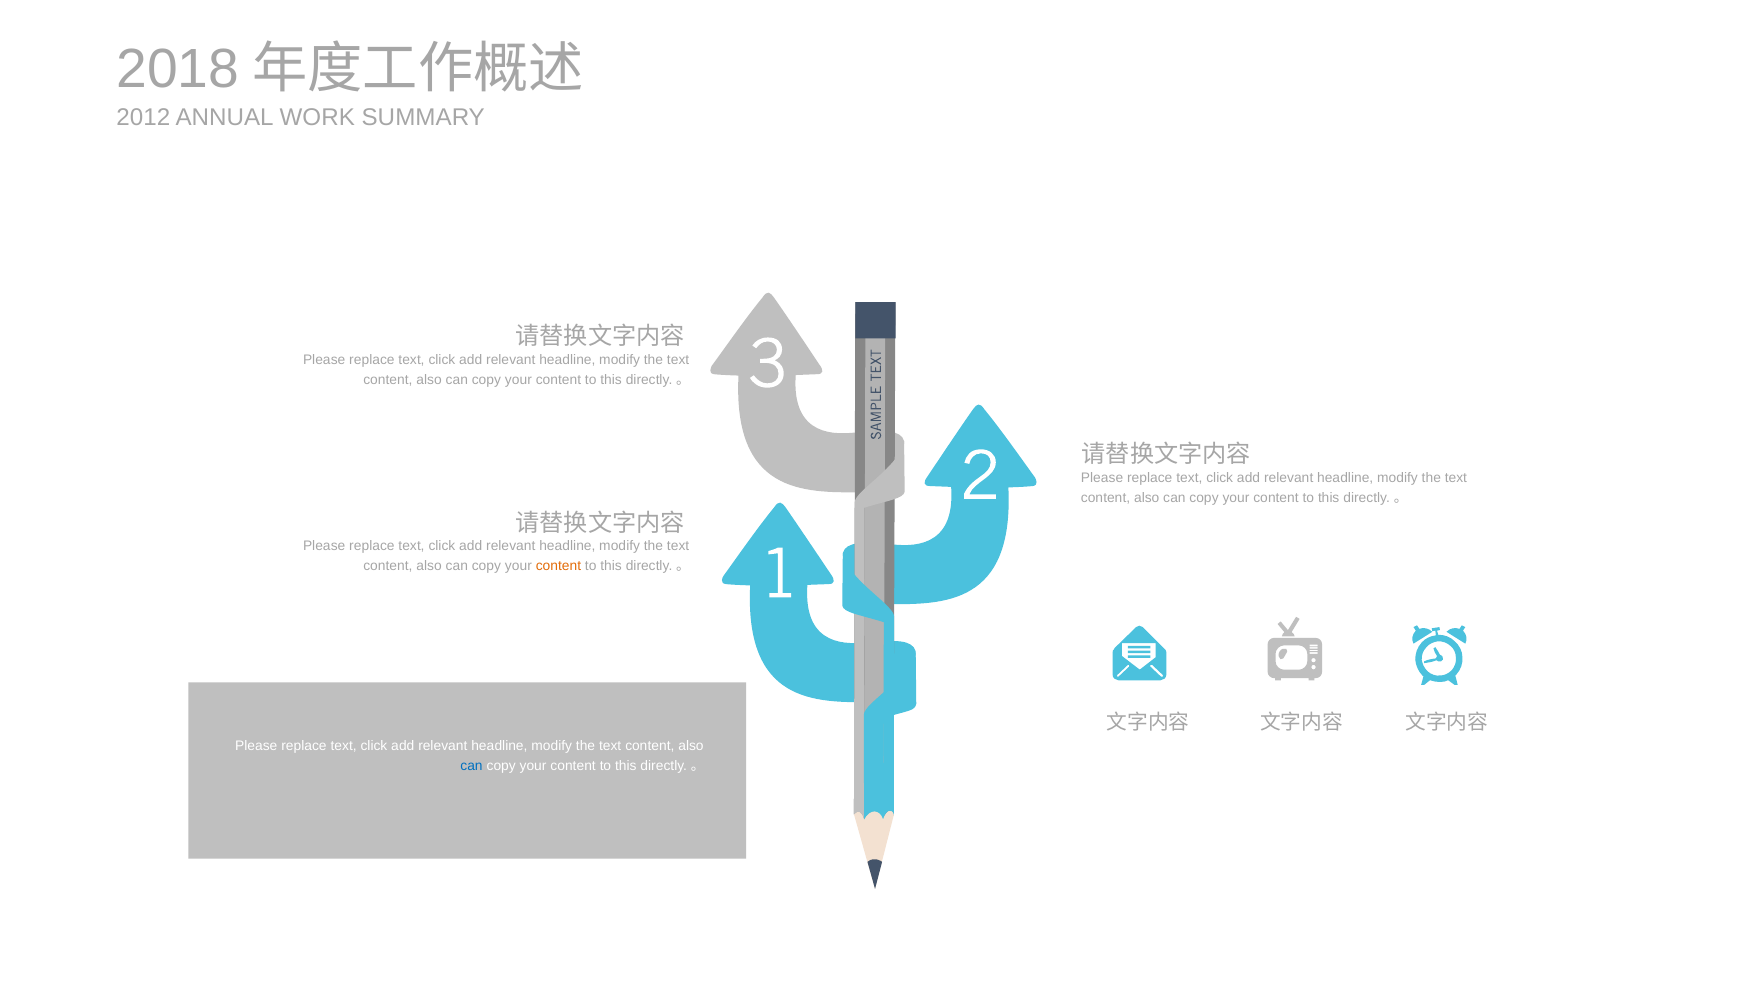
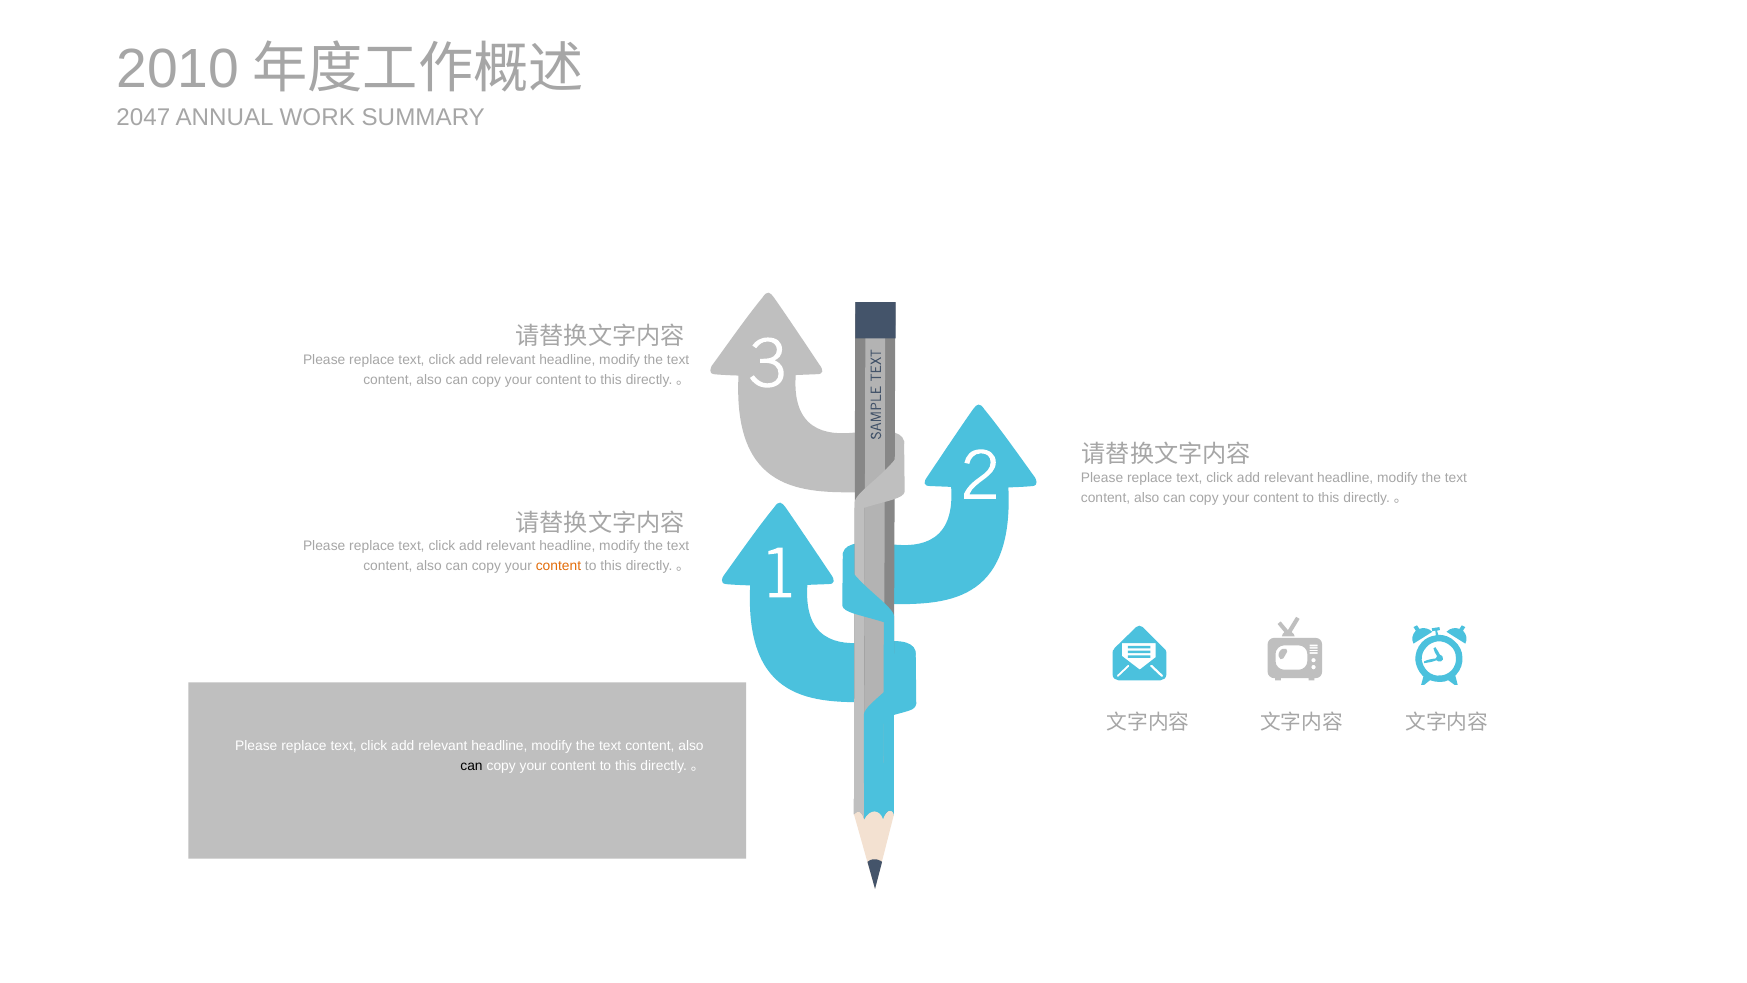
2018: 2018 -> 2010 (178, 69)
2012: 2012 -> 2047 (143, 117)
can colour: blue -> black (472, 765)
